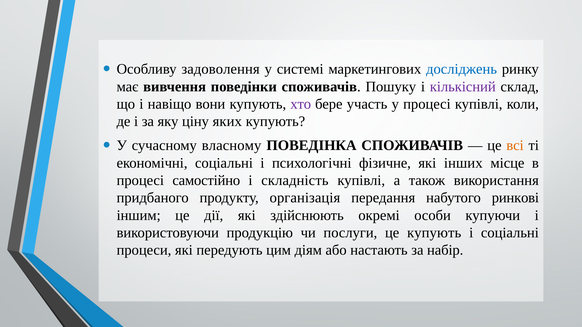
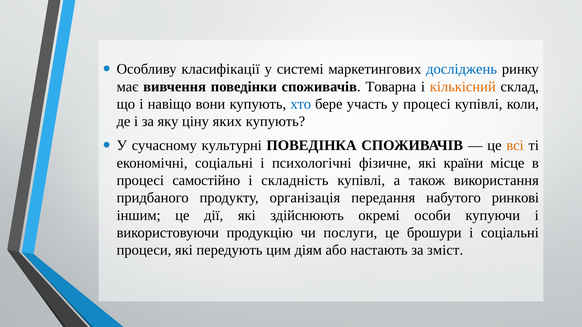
задоволення: задоволення -> класифікації (221, 69)
Пошуку: Пошуку -> Товарна (391, 87)
кількісний colour: purple -> orange (463, 87)
хто colour: purple -> blue (301, 104)
власному: власному -> культурні (232, 146)
інших: інших -> країни (463, 163)
це купують: купують -> брошури (434, 233)
набір: набір -> зміст (445, 250)
